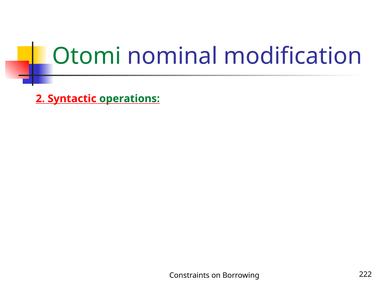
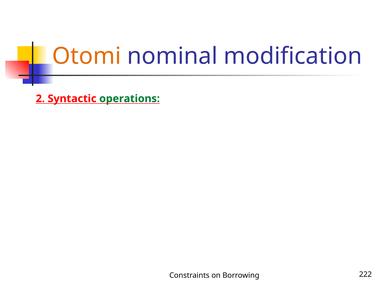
Otomi colour: green -> orange (87, 56)
